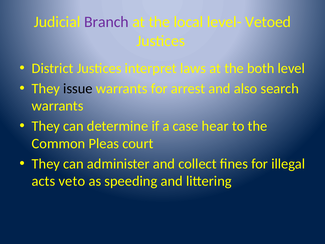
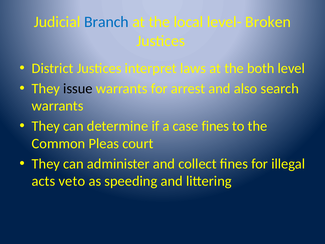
Branch colour: purple -> blue (106, 22)
Vetoed: Vetoed -> Broken (268, 22)
case hear: hear -> fines (215, 126)
